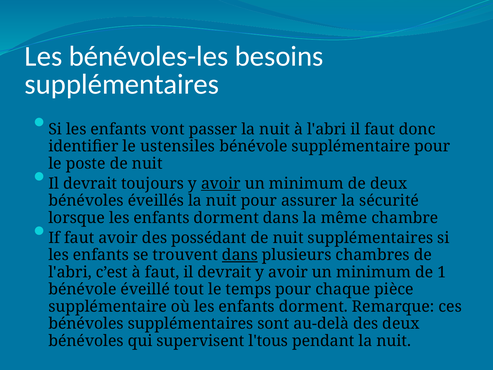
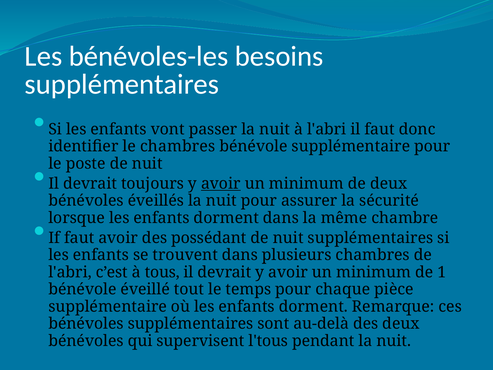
le ustensiles: ustensiles -> chambres (178, 146)
dans underline: present -> none (240, 255)
à faut: faut -> tous (162, 272)
